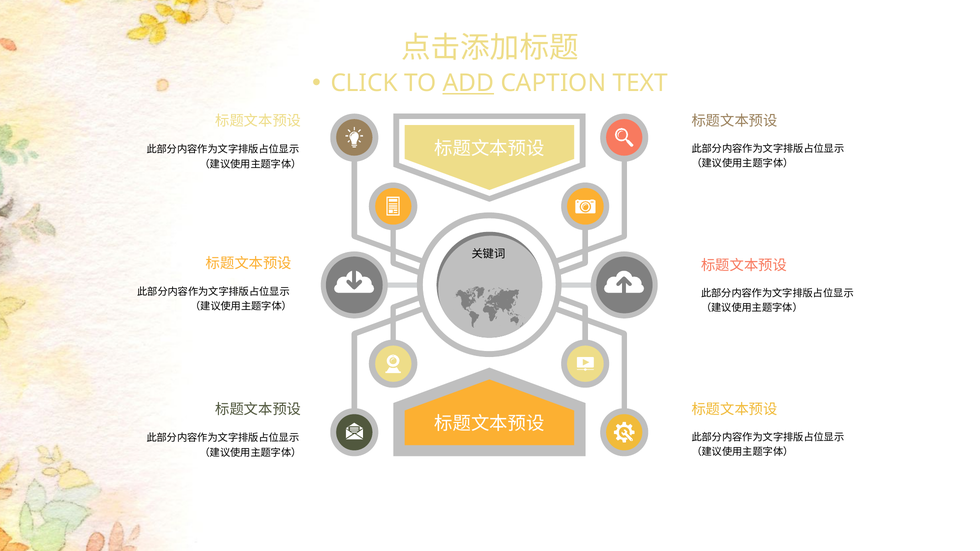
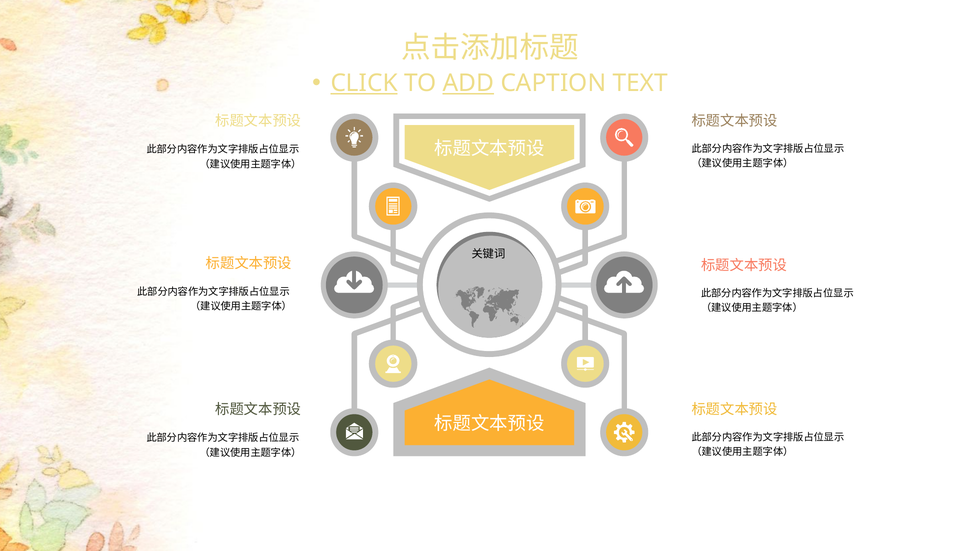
CLICK underline: none -> present (364, 83)
